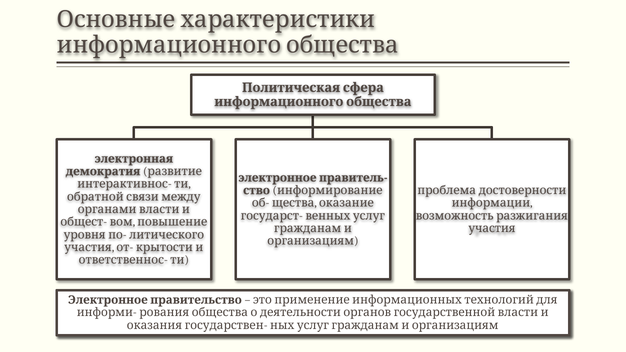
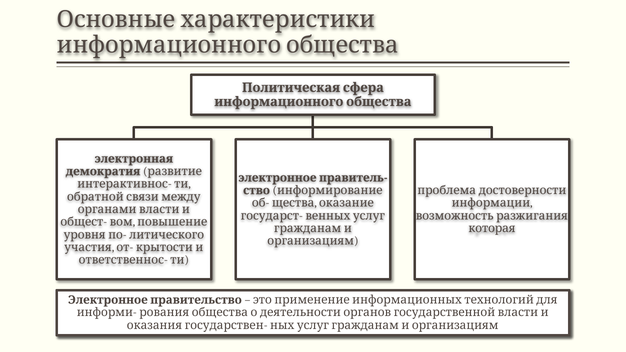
участия: участия -> которая (492, 228)
